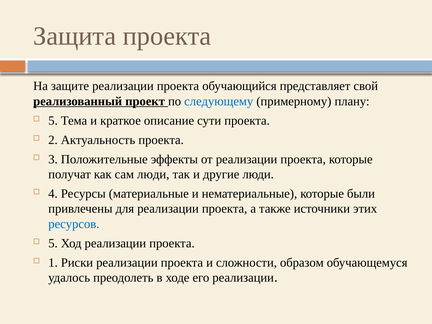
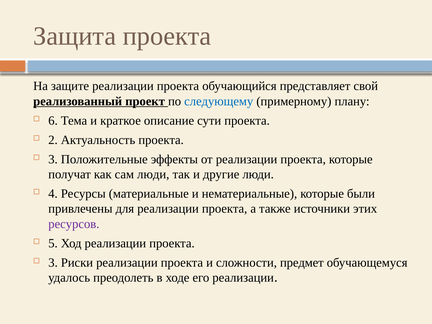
5: 5 -> 6 (53, 121)
ресурсов colour: blue -> purple (74, 224)
1: 1 -> 3 (53, 263)
образом: образом -> предмет (302, 263)
